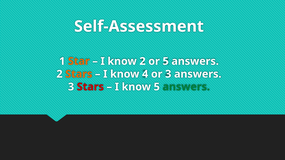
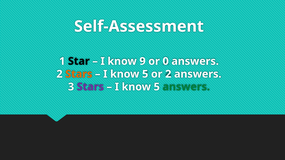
Star colour: orange -> black (79, 61)
know 2: 2 -> 9 (142, 61)
or 5: 5 -> 0 (166, 61)
4: 4 -> 5 (145, 74)
or 3: 3 -> 2 (168, 74)
Stars colour: red -> purple (90, 87)
